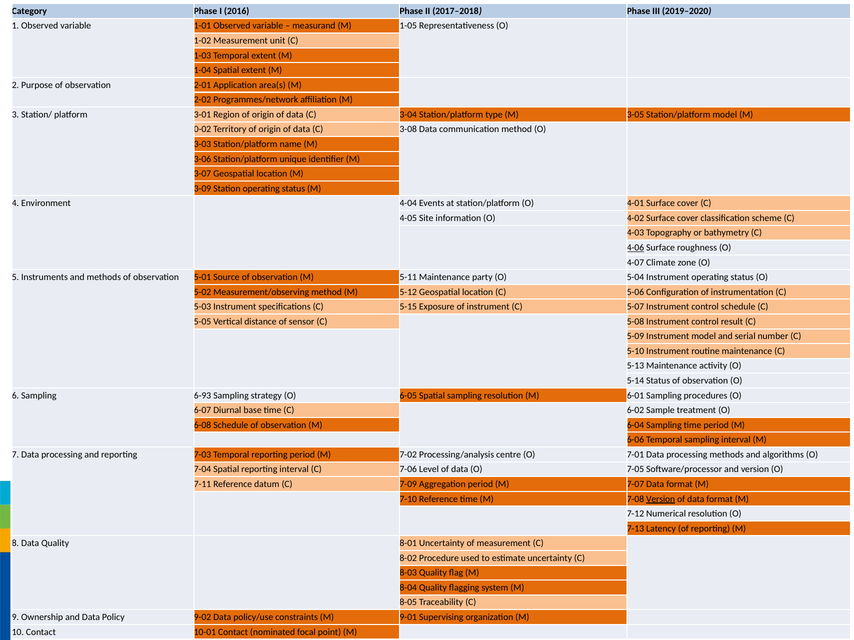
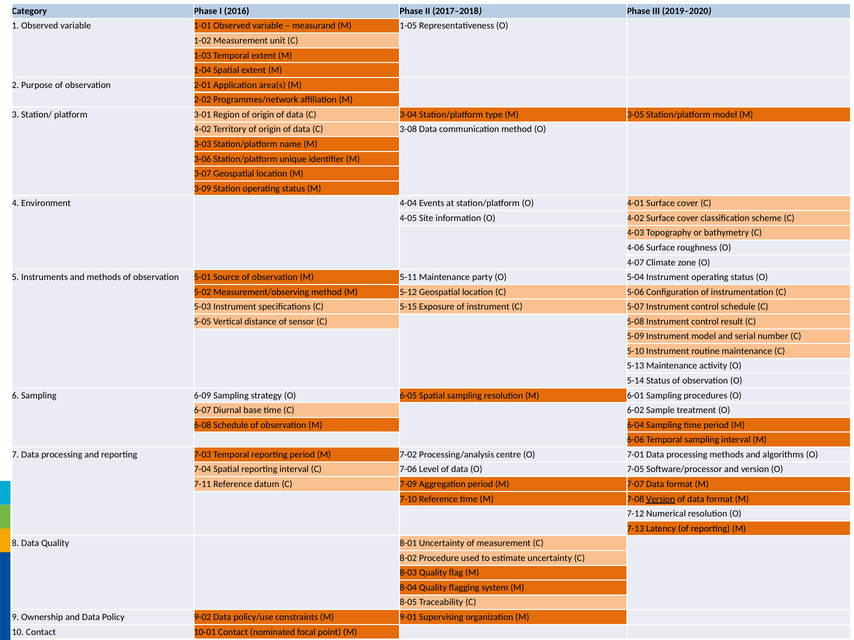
0-02: 0-02 -> 4-02 (202, 129)
4-06 underline: present -> none (635, 248)
6-93: 6-93 -> 6-09 (202, 396)
